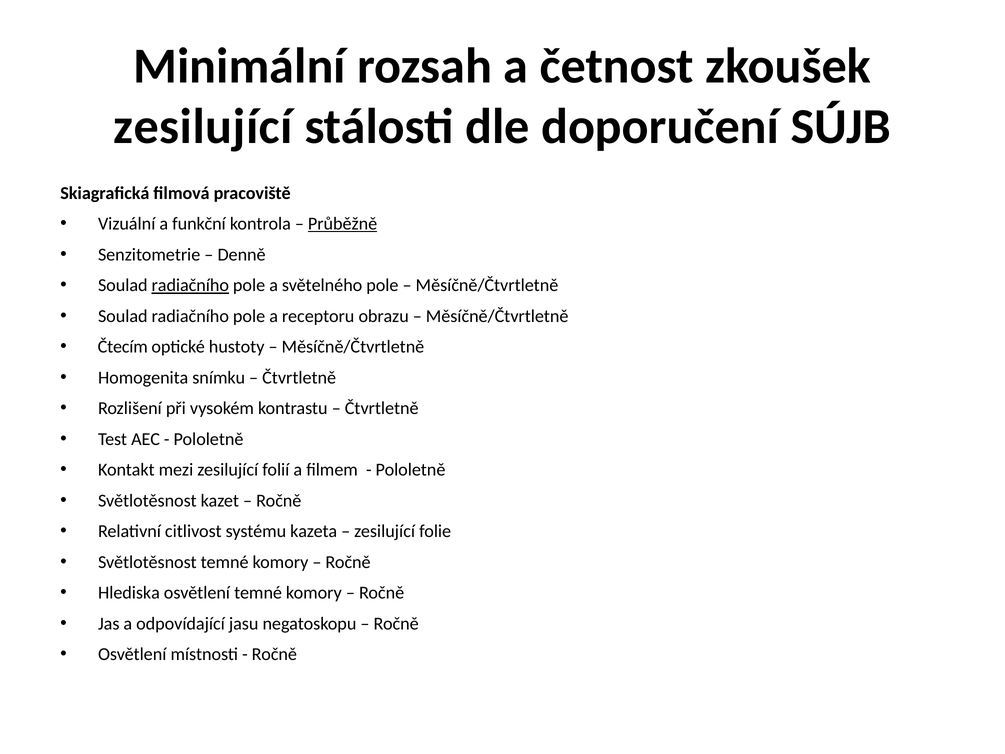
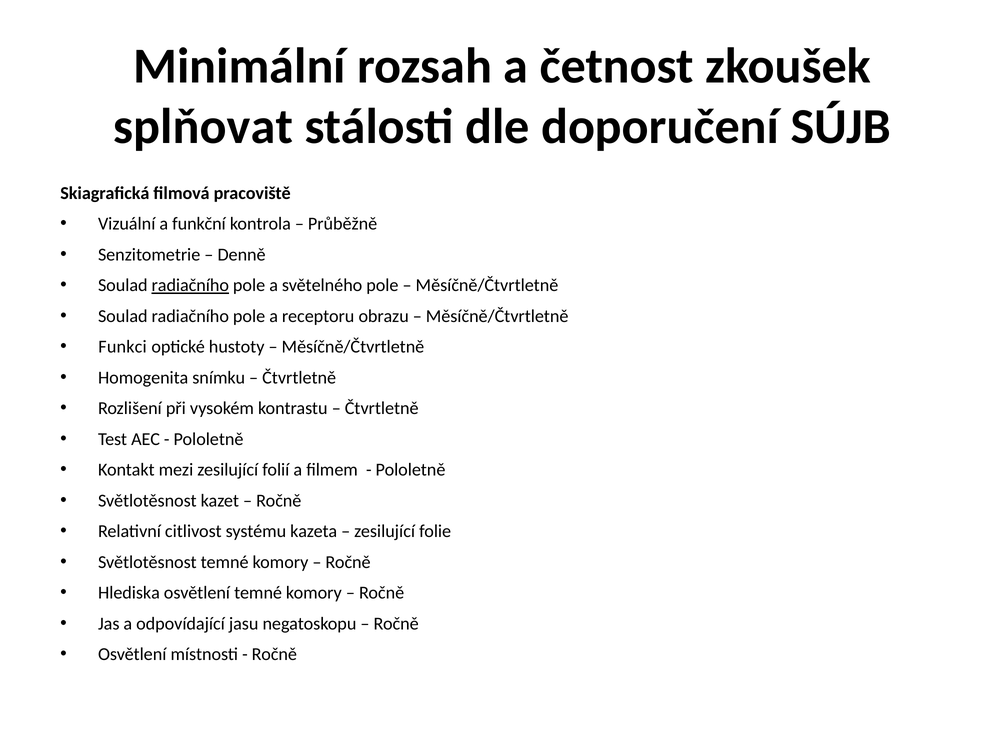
zesilující: zesilující -> splňovat (203, 127)
Průběžně underline: present -> none (343, 224)
Čtecím: Čtecím -> Funkci (123, 347)
